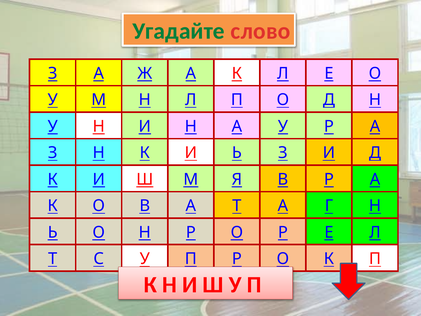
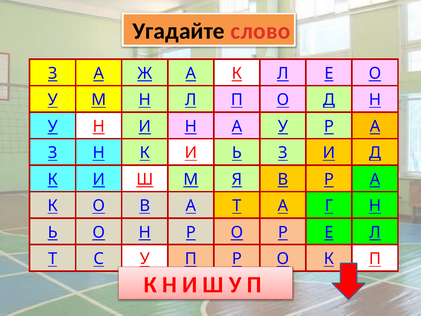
Угадайте colour: green -> black (179, 31)
